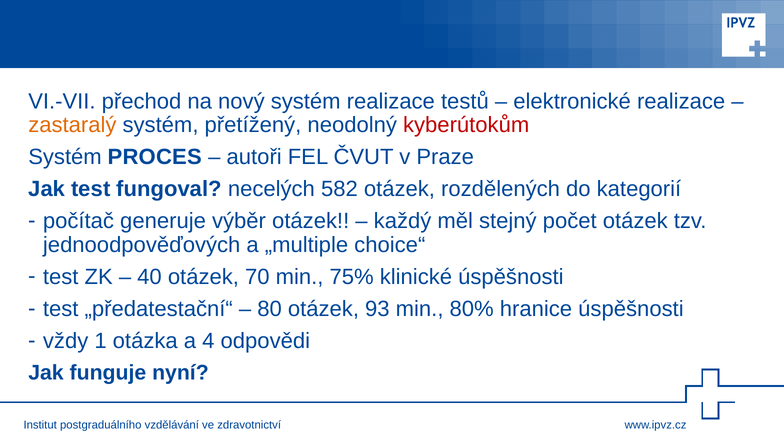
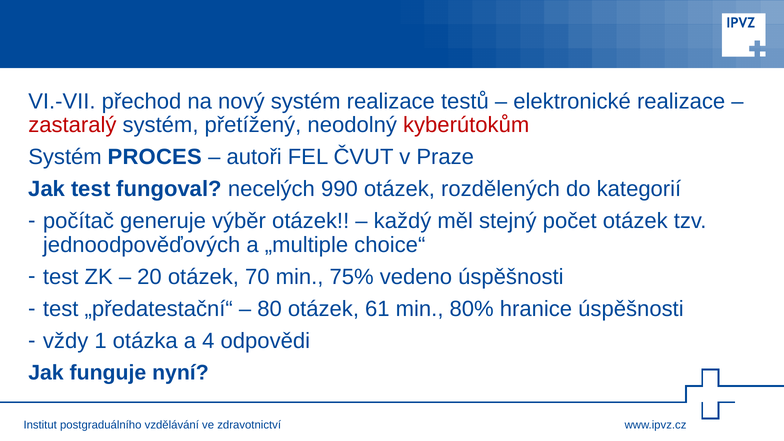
zastaralý colour: orange -> red (72, 125)
582: 582 -> 990 (339, 189)
40: 40 -> 20 (149, 277)
klinické: klinické -> vedeno (416, 277)
93: 93 -> 61 (377, 309)
